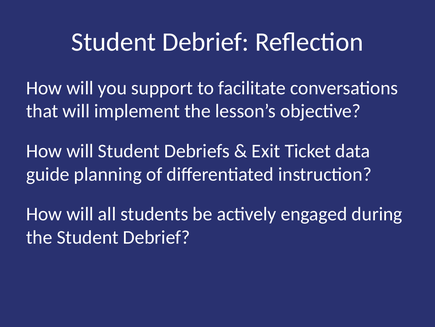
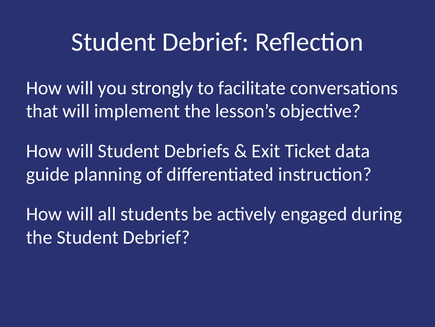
support: support -> strongly (162, 88)
